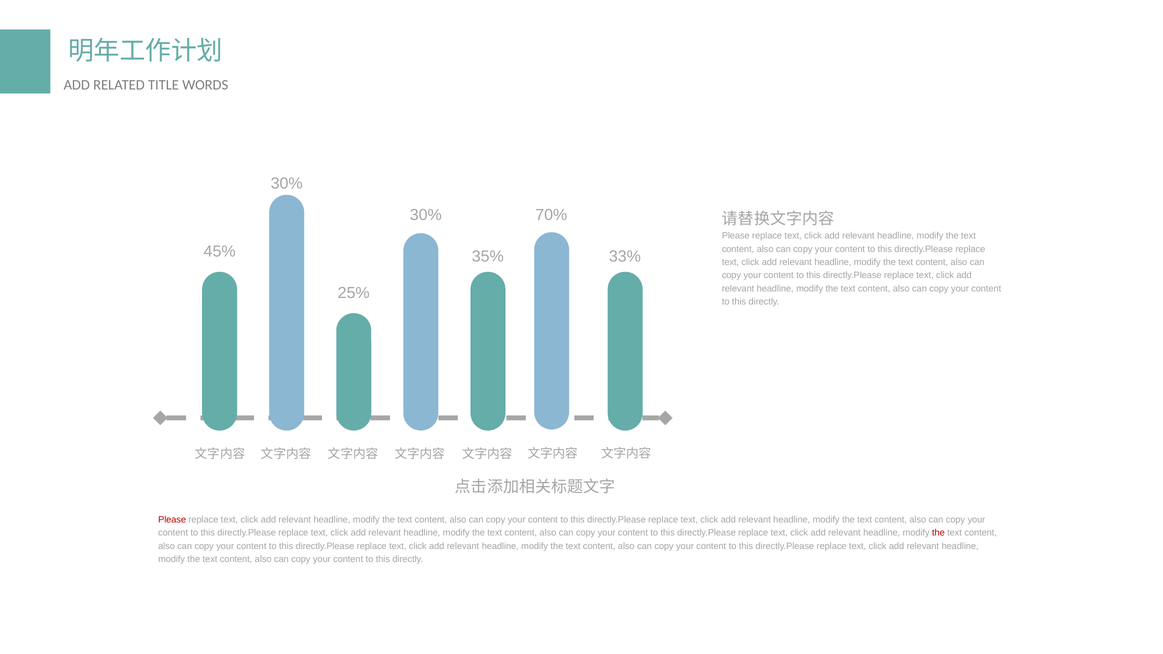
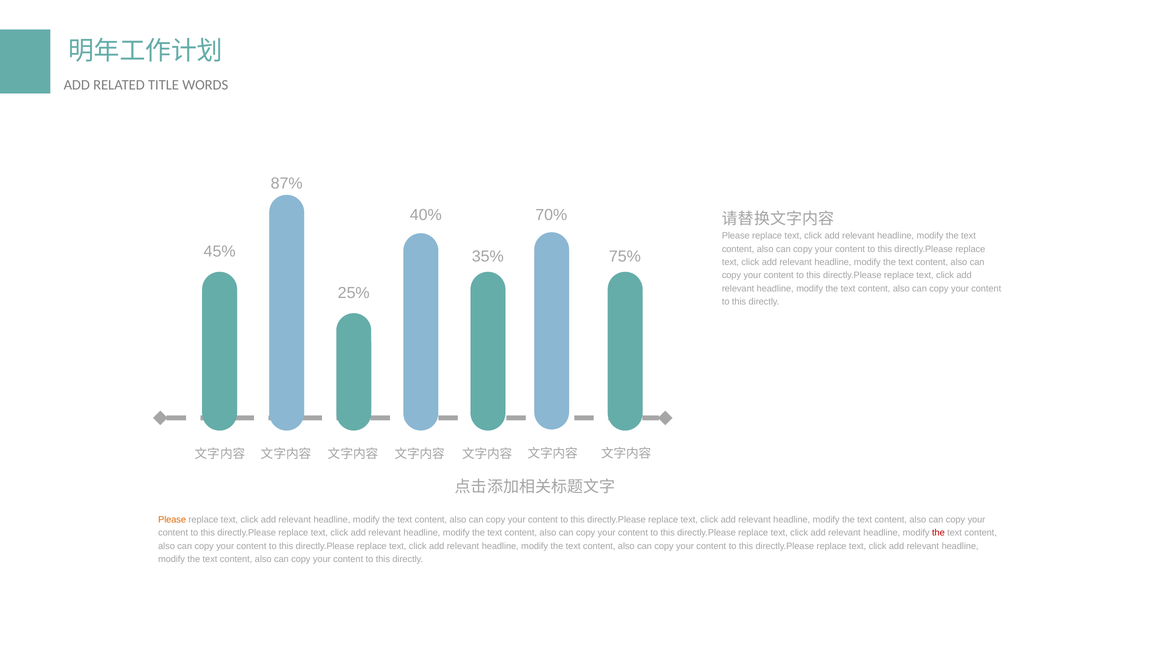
30%: 30% -> 87% (287, 184)
30%: 30% -> 40% (426, 215)
33%: 33% -> 75% (625, 257)
Please colour: red -> orange (172, 520)
